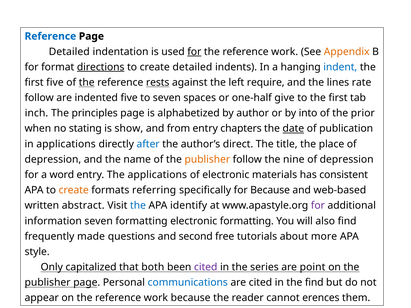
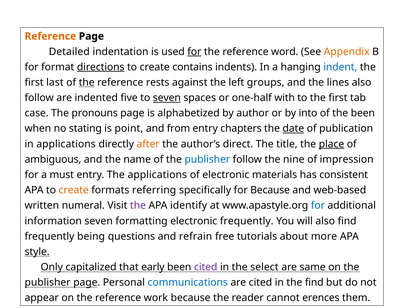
Reference colour: blue -> orange (50, 36)
work: work -> word (285, 52)
create detailed: detailed -> contains (193, 67)
first five: five -> last (55, 82)
rests underline: present -> none (158, 82)
require: require -> groups (266, 82)
lines rate: rate -> also (362, 82)
seven underline: none -> present (167, 98)
give: give -> with (285, 98)
inch: inch -> case (37, 113)
principles: principles -> pronouns (95, 113)
the prior: prior -> been (363, 113)
show: show -> point (129, 129)
after colour: blue -> orange (148, 144)
place underline: none -> present (332, 144)
depression: depression -> ambiguous (53, 160)
publisher colour: orange -> blue (207, 160)
depression: depression -> impression (347, 160)
word: word -> must (62, 175)
abstract: abstract -> numeral (83, 206)
the colour: blue -> purple (138, 206)
for colour: purple -> blue (318, 206)
electronic formatting: formatting -> frequently (247, 221)
made: made -> being (91, 237)
second: second -> refrain (196, 237)
style underline: none -> present (37, 252)
both: both -> early (153, 267)
series: series -> select (264, 267)
point: point -> same (313, 267)
